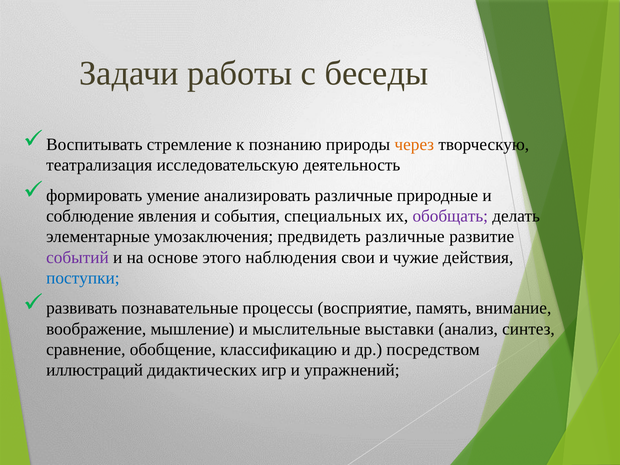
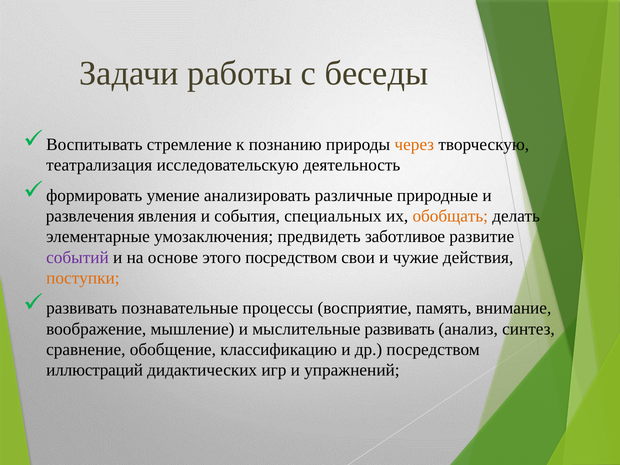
соблюдение: соблюдение -> развлечения (90, 216)
обобщать colour: purple -> orange (450, 216)
предвидеть различные: различные -> заботливое (405, 237)
этого наблюдения: наблюдения -> посредством (291, 257)
поступки colour: blue -> orange (83, 278)
мыслительные выставки: выставки -> развивать (400, 329)
